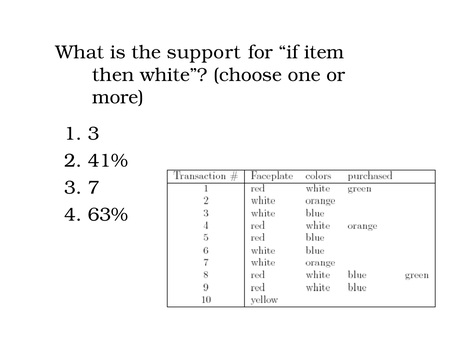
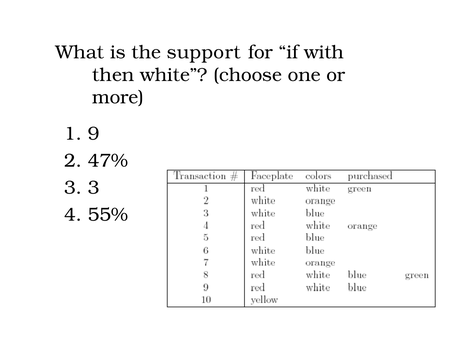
item: item -> with (324, 52)
1 3: 3 -> 9 (94, 134)
41%: 41% -> 47% (108, 161)
3 7: 7 -> 3 (94, 188)
63%: 63% -> 55% (108, 215)
